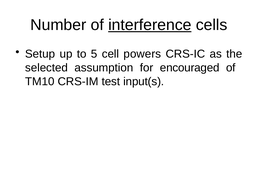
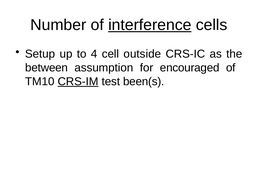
5: 5 -> 4 (94, 54)
powers: powers -> outside (142, 54)
selected: selected -> between (47, 68)
CRS-IM underline: none -> present (78, 82)
input(s: input(s -> been(s (144, 82)
